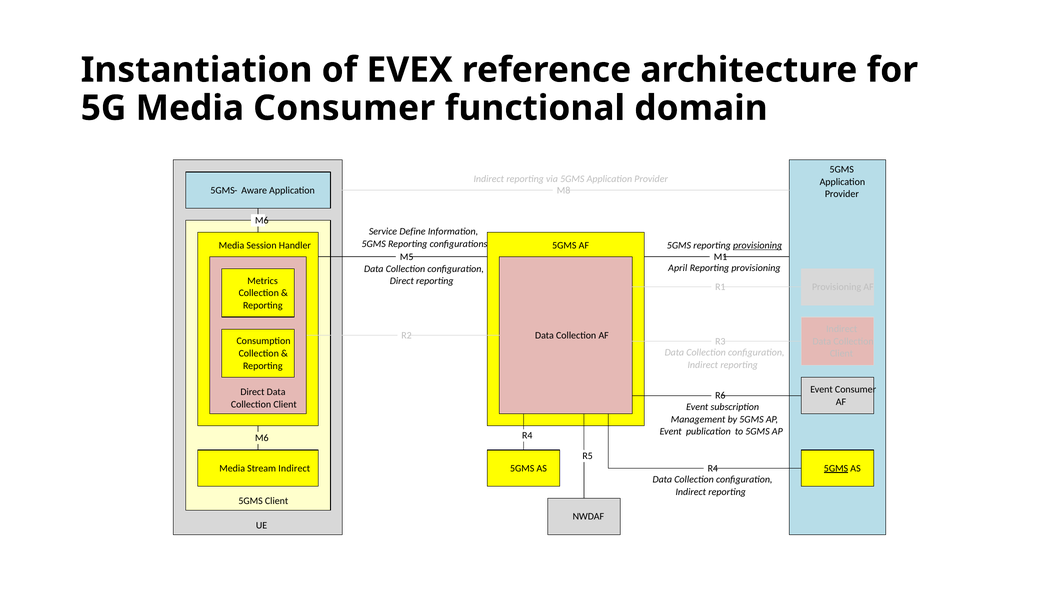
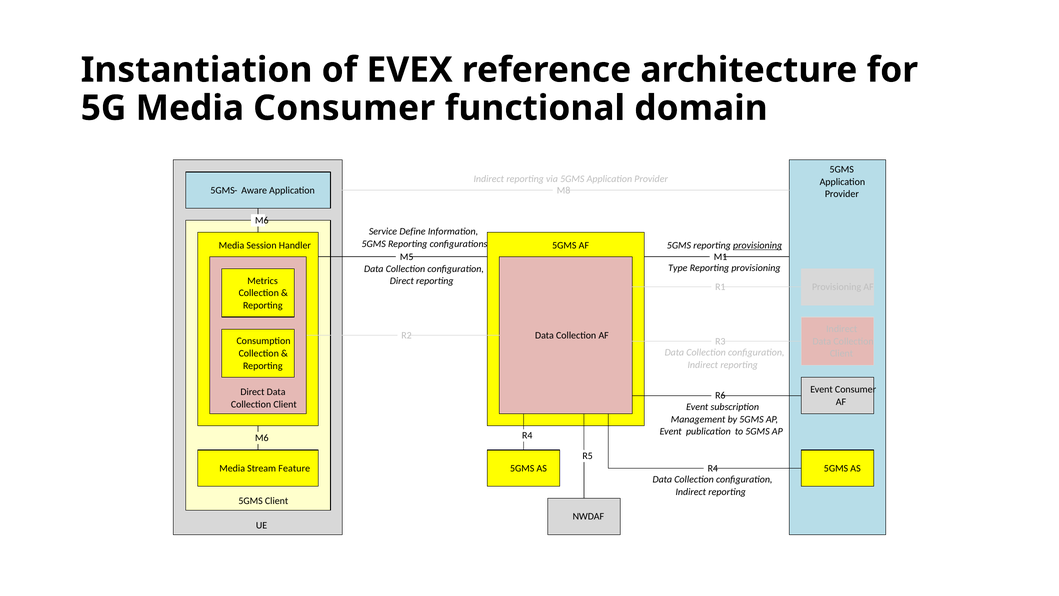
April: April -> Type (678, 268)
Stream Indirect: Indirect -> Feature (294, 468)
5GMS underline: present -> none (836, 468)
